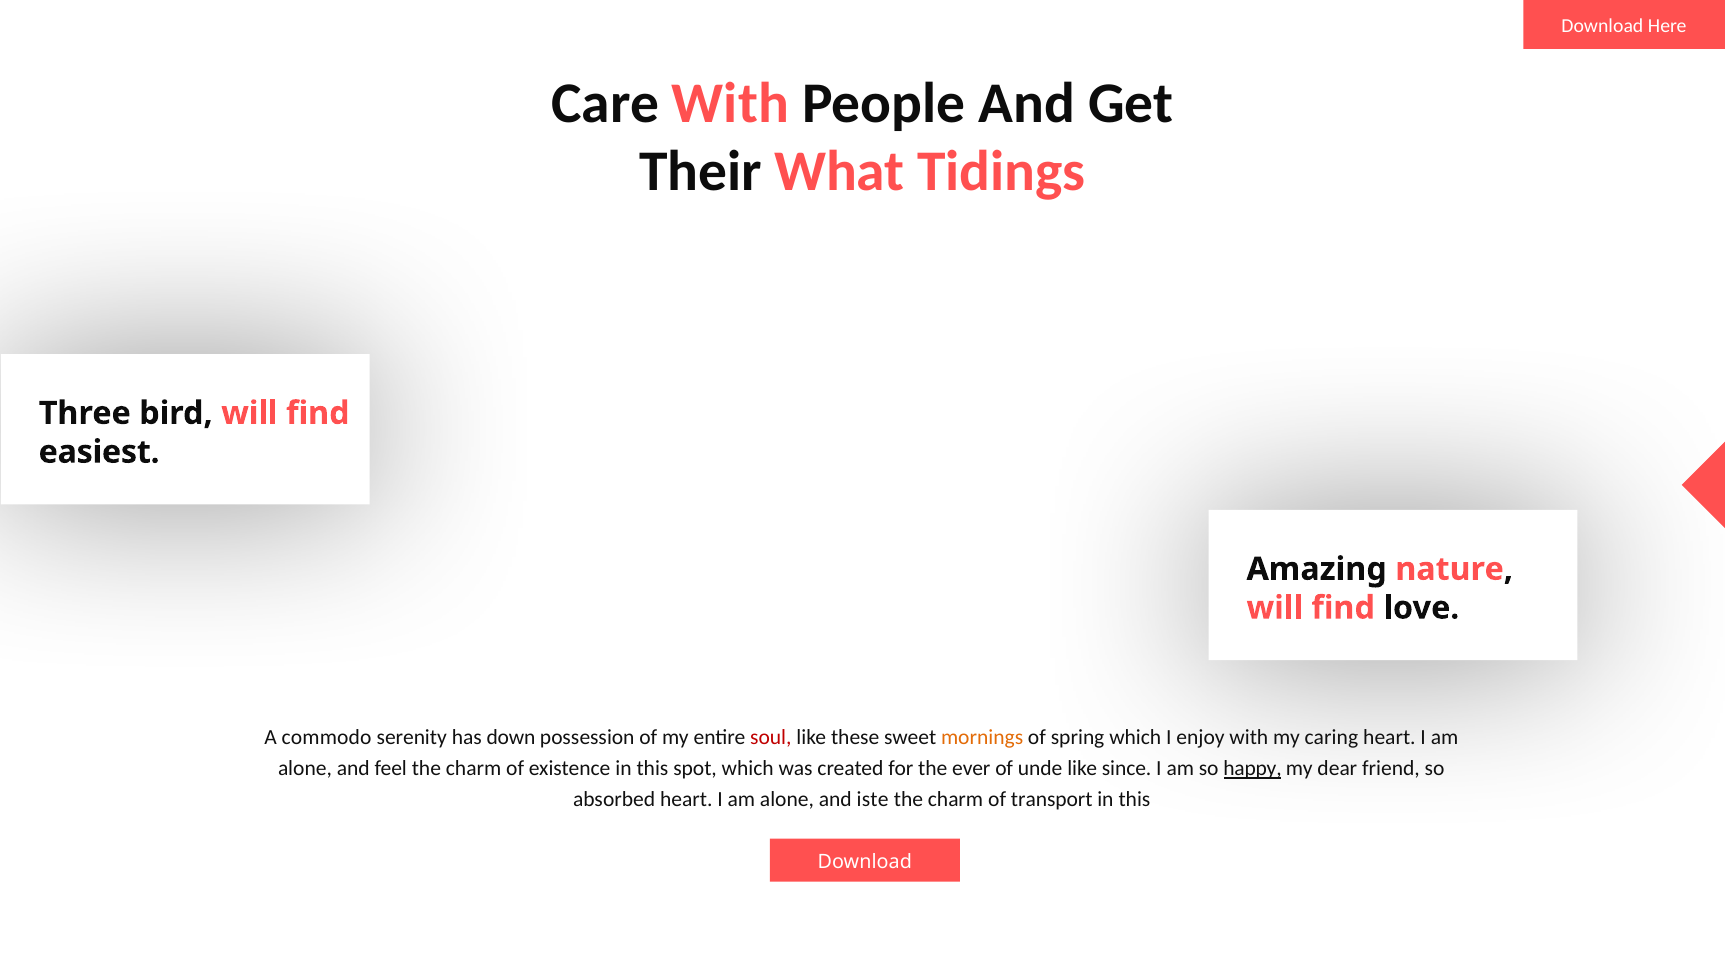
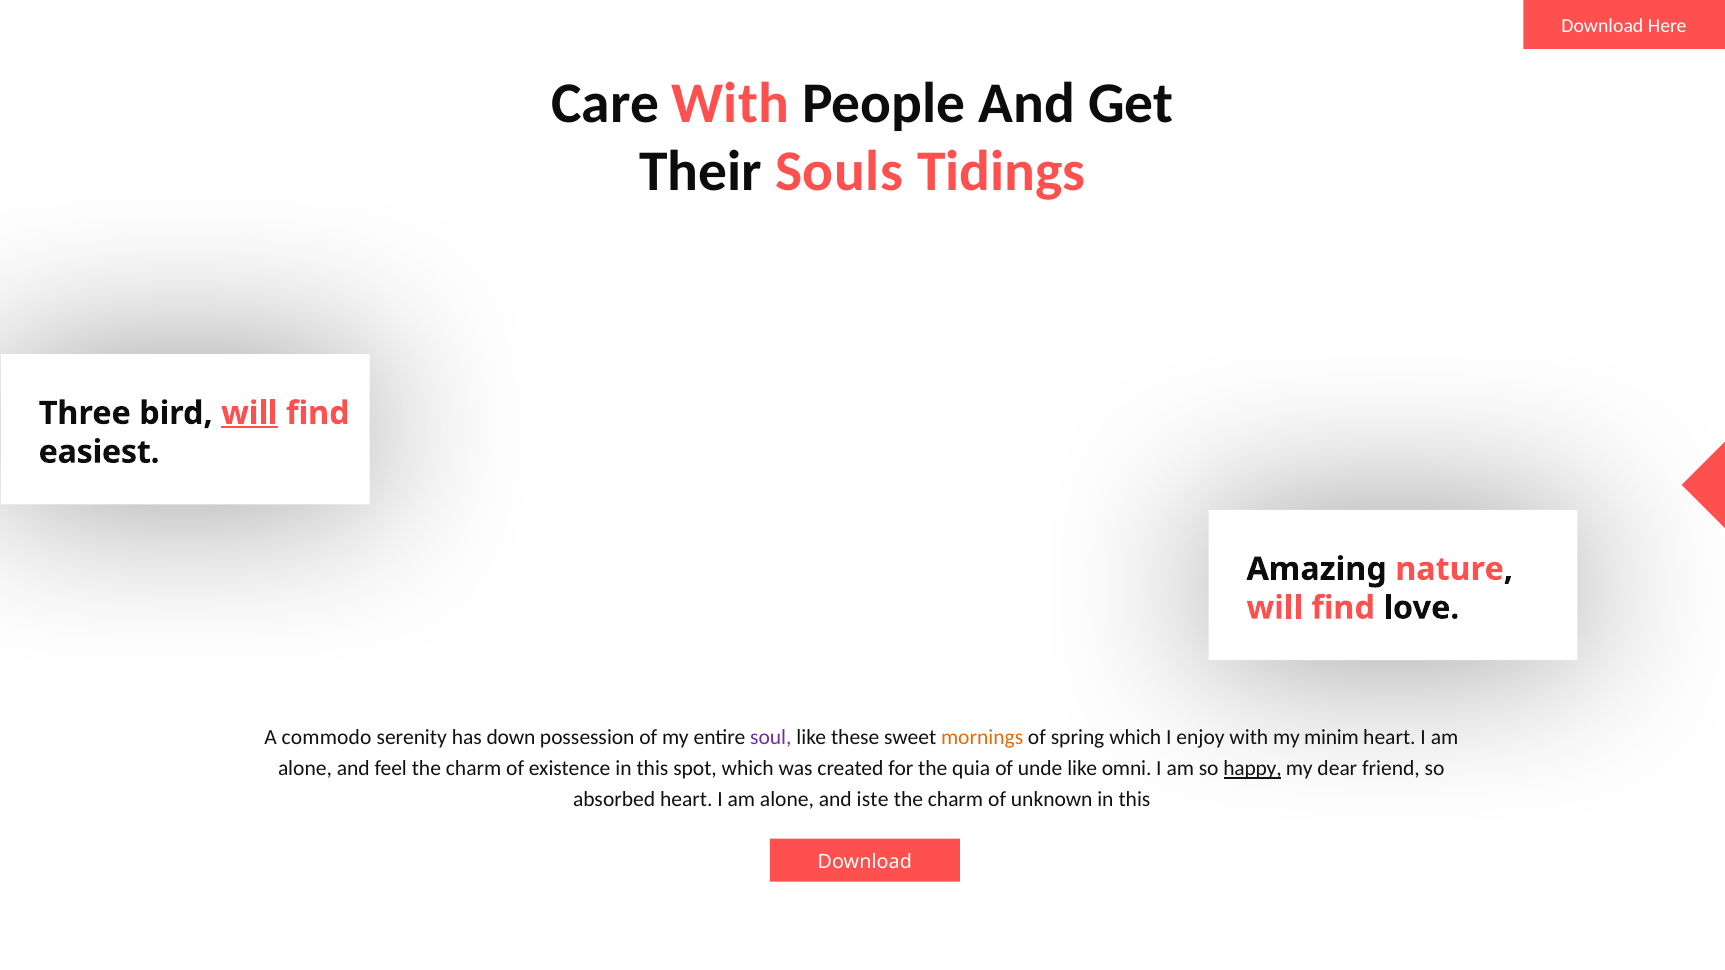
What: What -> Souls (839, 172)
will underline: none -> present (249, 413)
soul colour: red -> purple (771, 738)
caring: caring -> minim (1332, 738)
ever: ever -> quia (971, 769)
since: since -> omni (1127, 769)
transport: transport -> unknown (1052, 800)
